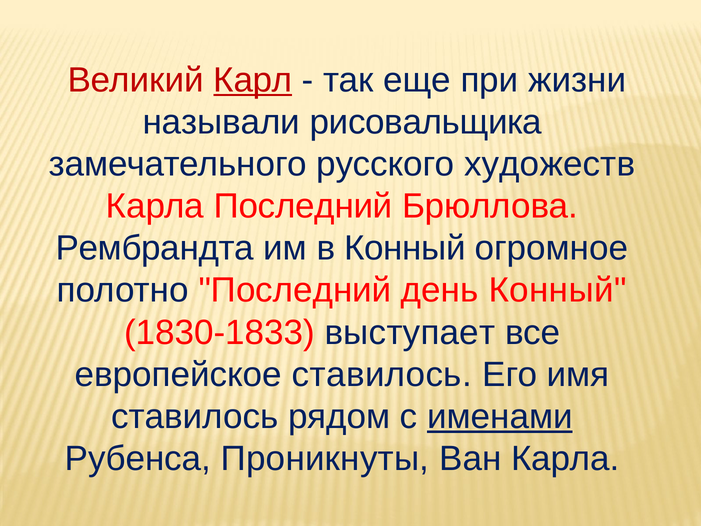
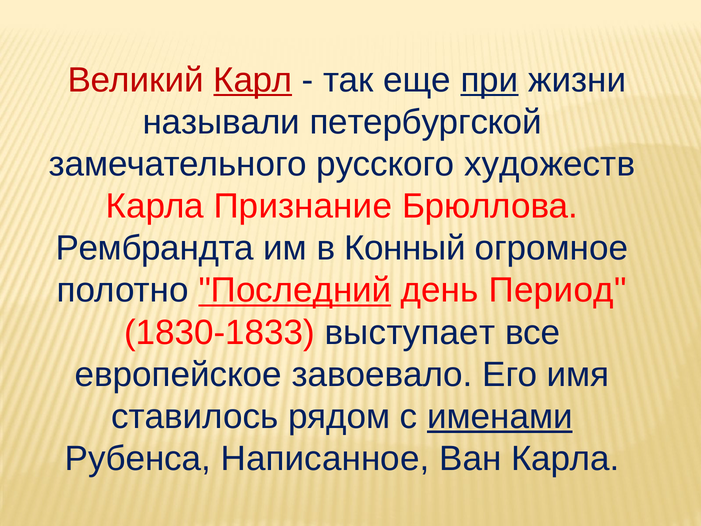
при underline: none -> present (490, 80)
рисовальщика: рисовальщика -> петербургской (426, 122)
Карла Последний: Последний -> Признание (303, 206)
Последний underline: none -> present (295, 290)
день Конный: Конный -> Период (558, 290)
европейское ставилось: ставилось -> завоевало (382, 374)
Проникнуты: Проникнуты -> Написанное (325, 459)
